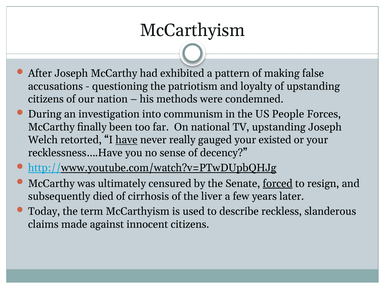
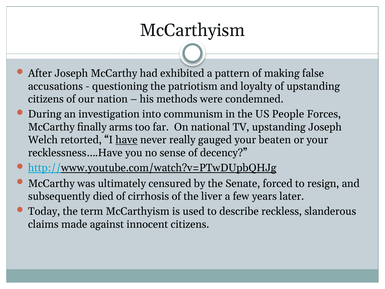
been: been -> arms (121, 127)
existed: existed -> beaten (275, 140)
forced underline: present -> none (278, 183)
